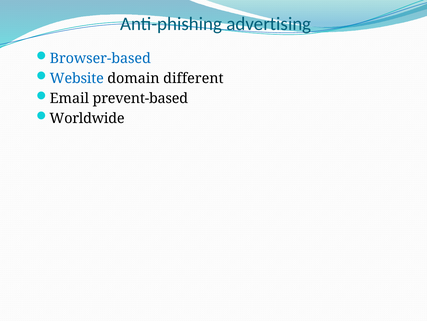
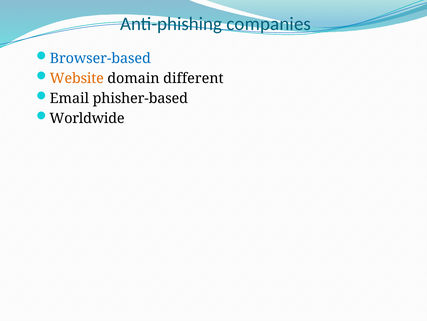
advertising: advertising -> companies (269, 24)
Website colour: blue -> orange (77, 78)
prevent-based: prevent-based -> phisher-based (140, 98)
